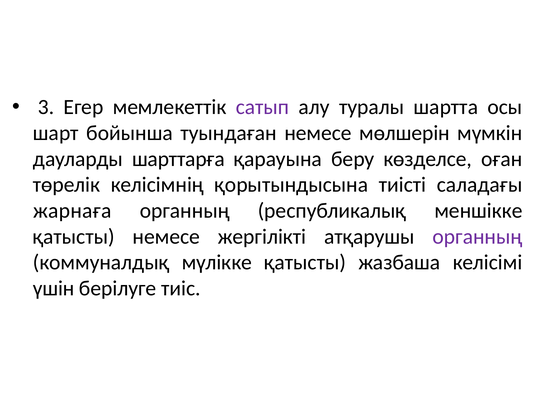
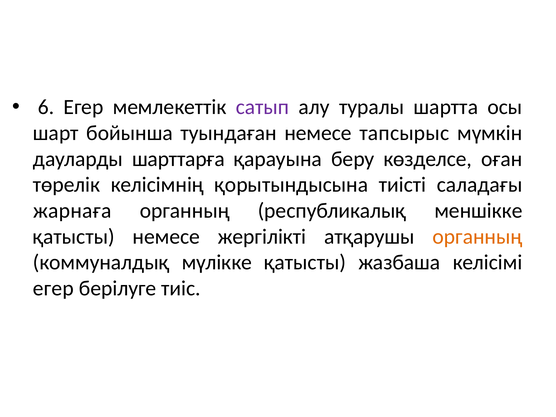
3: 3 -> 6 (46, 107)
мөлшерін: мөлшерін -> тапсырыс (404, 133)
органның colour: purple -> orange (478, 237)
үшiн: үшiн -> егер (53, 288)
